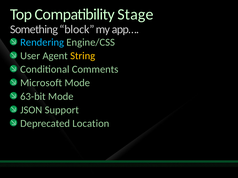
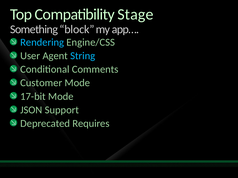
String colour: yellow -> light blue (83, 56)
Microsoft: Microsoft -> Customer (41, 83)
63-bit: 63-bit -> 17-bit (33, 97)
Location: Location -> Requires (91, 124)
